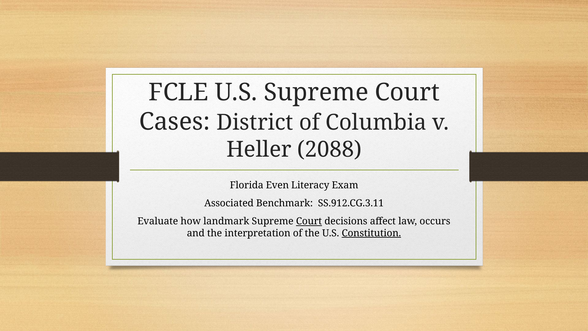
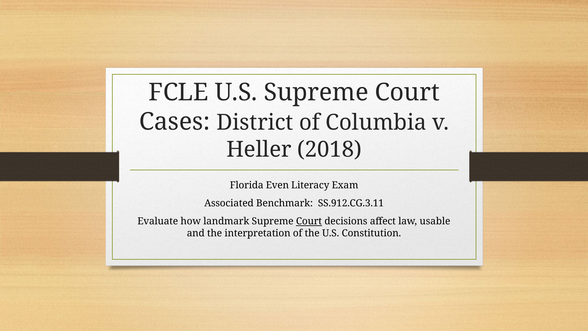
2088: 2088 -> 2018 (330, 149)
occurs: occurs -> usable (435, 221)
Constitution underline: present -> none (371, 233)
